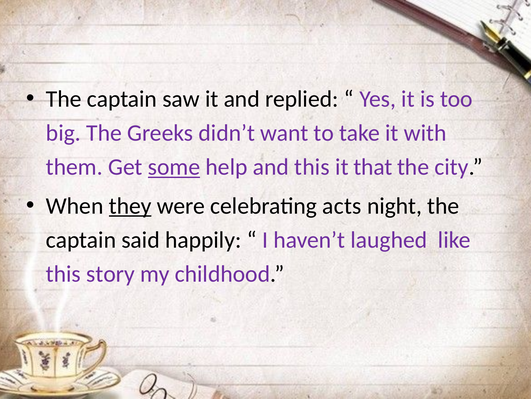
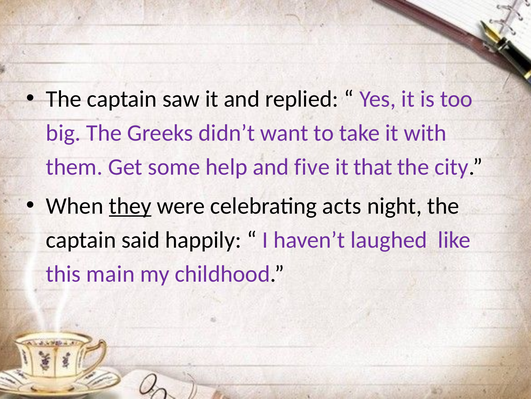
some underline: present -> none (174, 167)
and this: this -> five (312, 167)
story: story -> main (110, 273)
